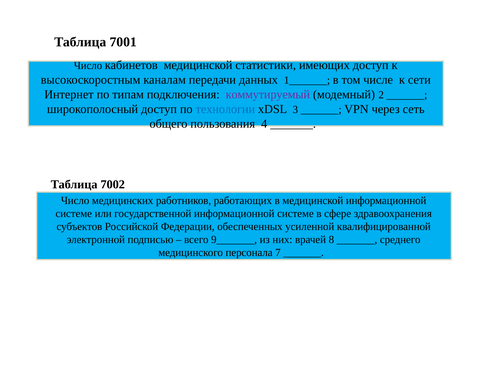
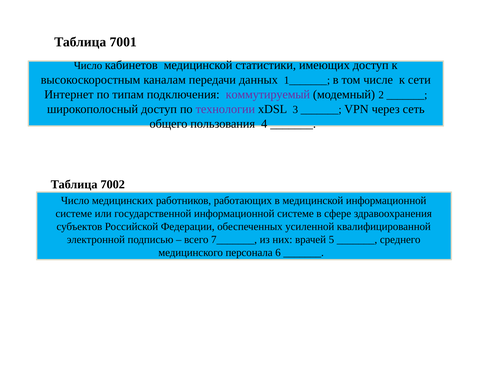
технологии colour: blue -> purple (225, 109)
9_______: 9_______ -> 7_______ (234, 240)
8: 8 -> 5 (331, 240)
7: 7 -> 6 (278, 253)
